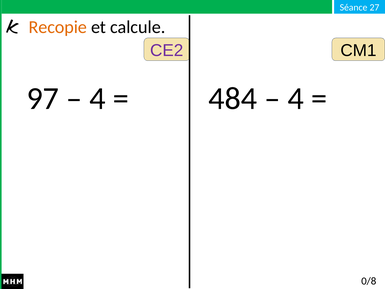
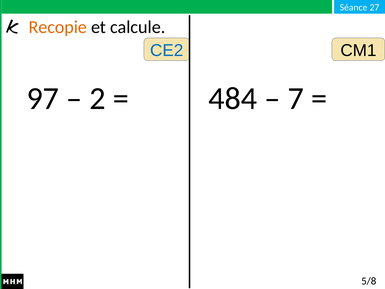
CE2 colour: purple -> blue (167, 50)
4: 4 -> 2 (98, 99)
4: 4 -> 7 (296, 99)
0/8: 0/8 -> 5/8 (369, 281)
